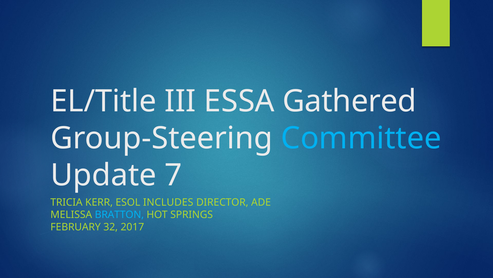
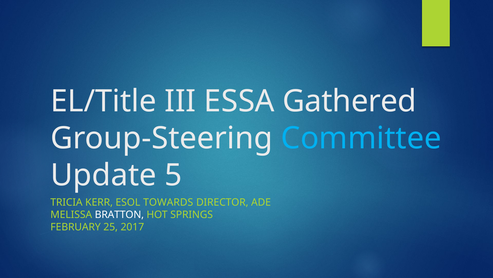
7: 7 -> 5 (173, 175)
INCLUDES: INCLUDES -> TOWARDS (168, 202)
BRATTON colour: light blue -> white (119, 214)
32: 32 -> 25 (111, 227)
